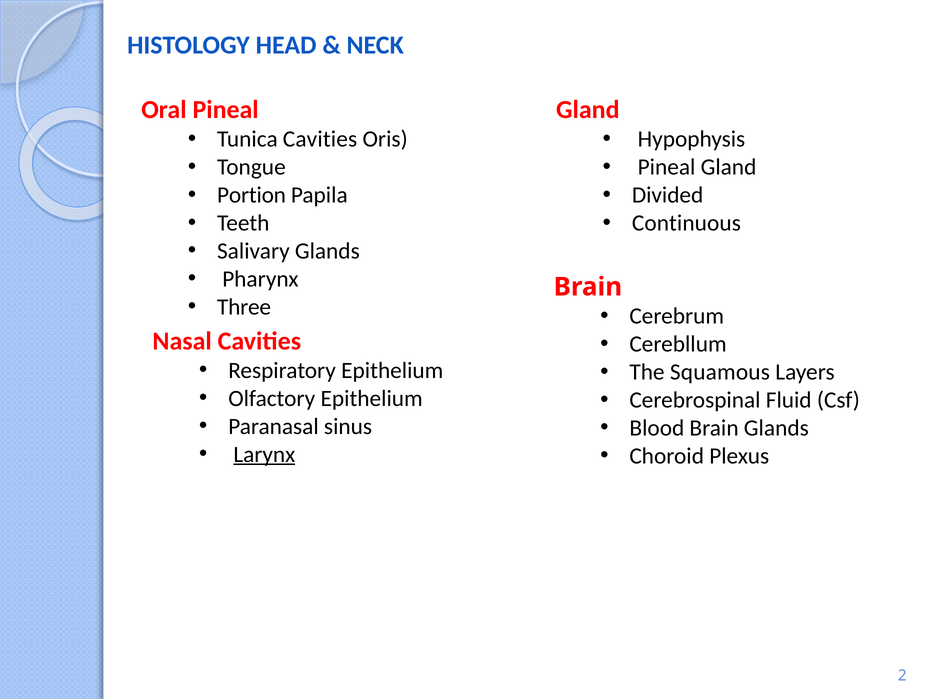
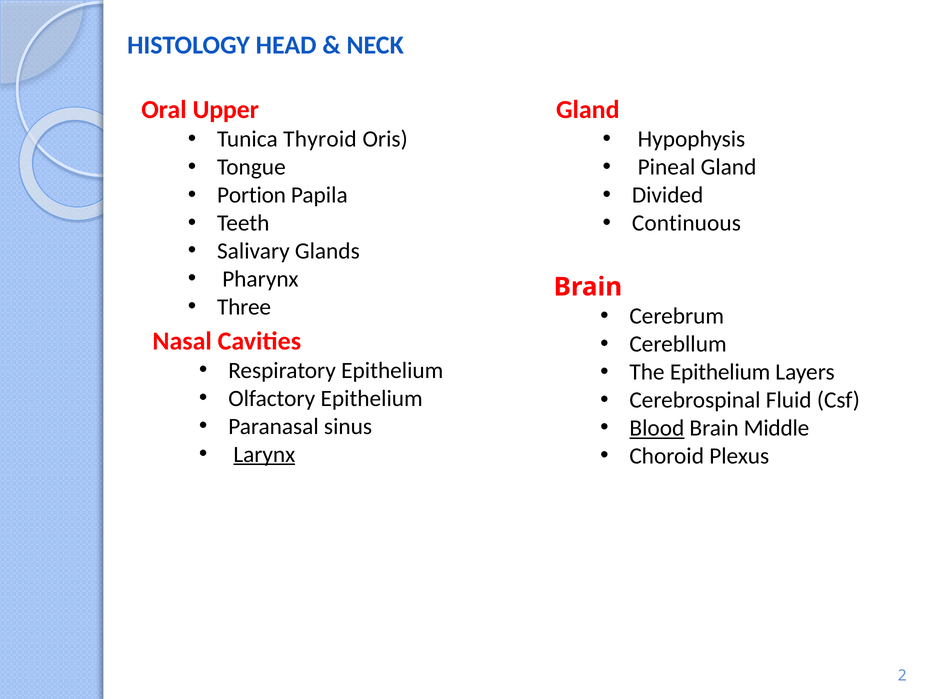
Oral Pineal: Pineal -> Upper (226, 110)
Tunica Cavities: Cavities -> Thyroid (320, 139)
The Squamous: Squamous -> Epithelium (720, 373)
Blood underline: none -> present (657, 428)
Brain Glands: Glands -> Middle (776, 428)
